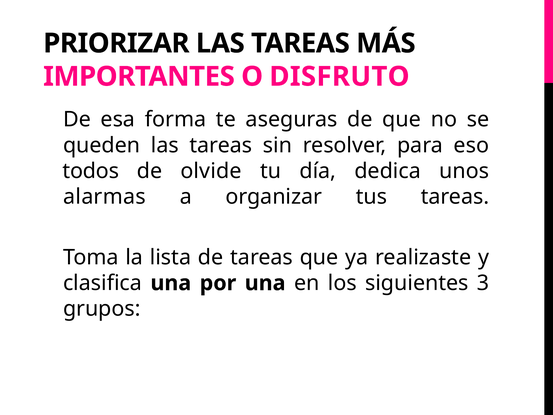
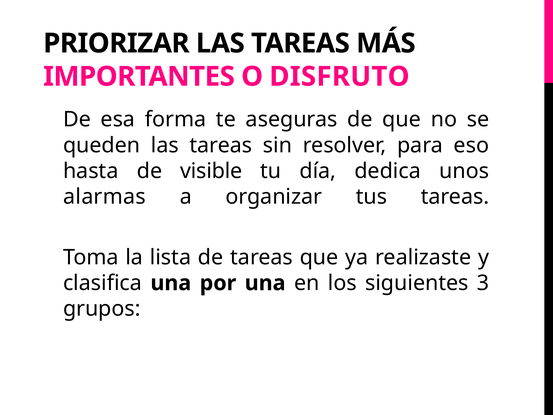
todos: todos -> hasta (91, 171)
olvide: olvide -> visible (211, 171)
